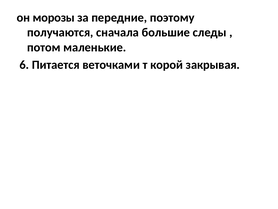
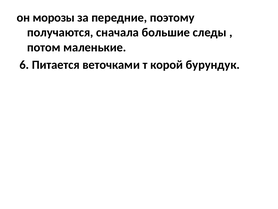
закрывая: закрывая -> бурундук (213, 65)
